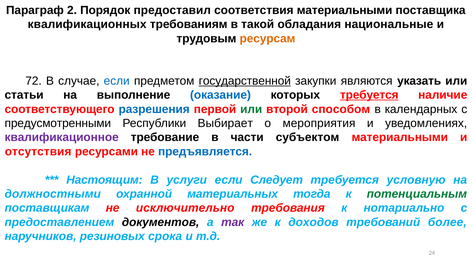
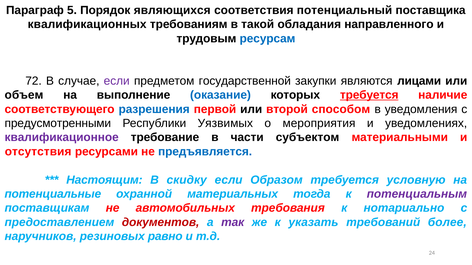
2: 2 -> 5 (72, 10)
предоставил: предоставил -> являющихся (172, 10)
соответствия материальными: материальными -> потенциальный (344, 10)
национальные: национальные -> направленного (389, 24)
ресурсам colour: orange -> blue (267, 39)
если colour: blue -> purple (117, 81)
государственной underline: present -> none (245, 81)
указать: указать -> лицами (419, 81)
статьи: статьи -> объем (24, 95)
или colour: green -> black (251, 109)
календарных: календарных -> уведомления (421, 109)
Выбирает: Выбирает -> Уязвимых (225, 123)
услуги: услуги -> скидку (187, 180)
Следует: Следует -> Образом (277, 180)
должностными: должностными -> потенциальные (53, 194)
потенциальным colour: green -> purple (417, 194)
исключительно: исключительно -> автомобильных (185, 208)
документов colour: black -> red (161, 223)
доходов: доходов -> указать (313, 223)
срока: срока -> равно (165, 237)
